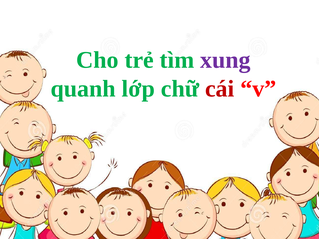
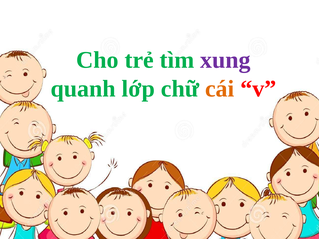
cái colour: red -> orange (220, 89)
